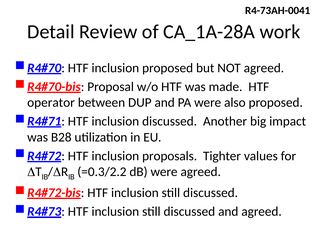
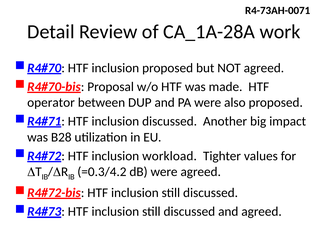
R4-73AH-0041: R4-73AH-0041 -> R4-73AH-0071 (278, 11)
proposals: proposals -> workload (170, 156)
=0.3/2.2: =0.3/2.2 -> =0.3/4.2 (102, 172)
